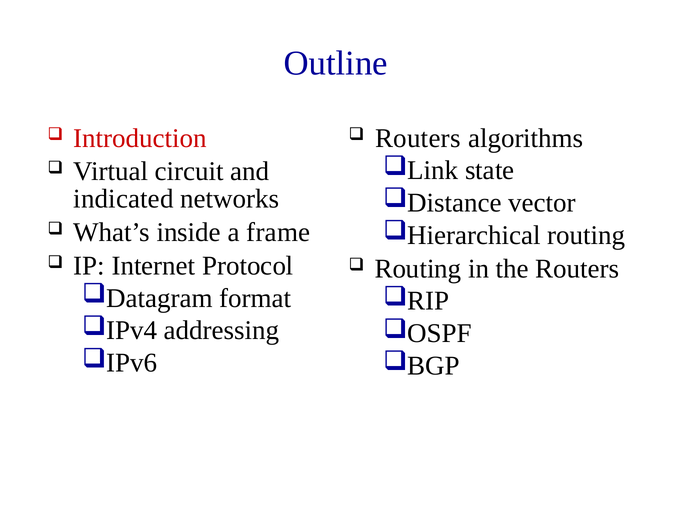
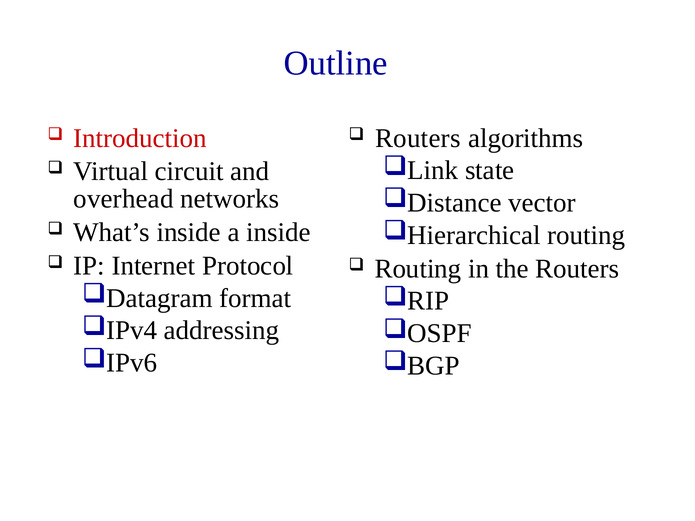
indicated: indicated -> overhead (124, 199)
a frame: frame -> inside (279, 232)
